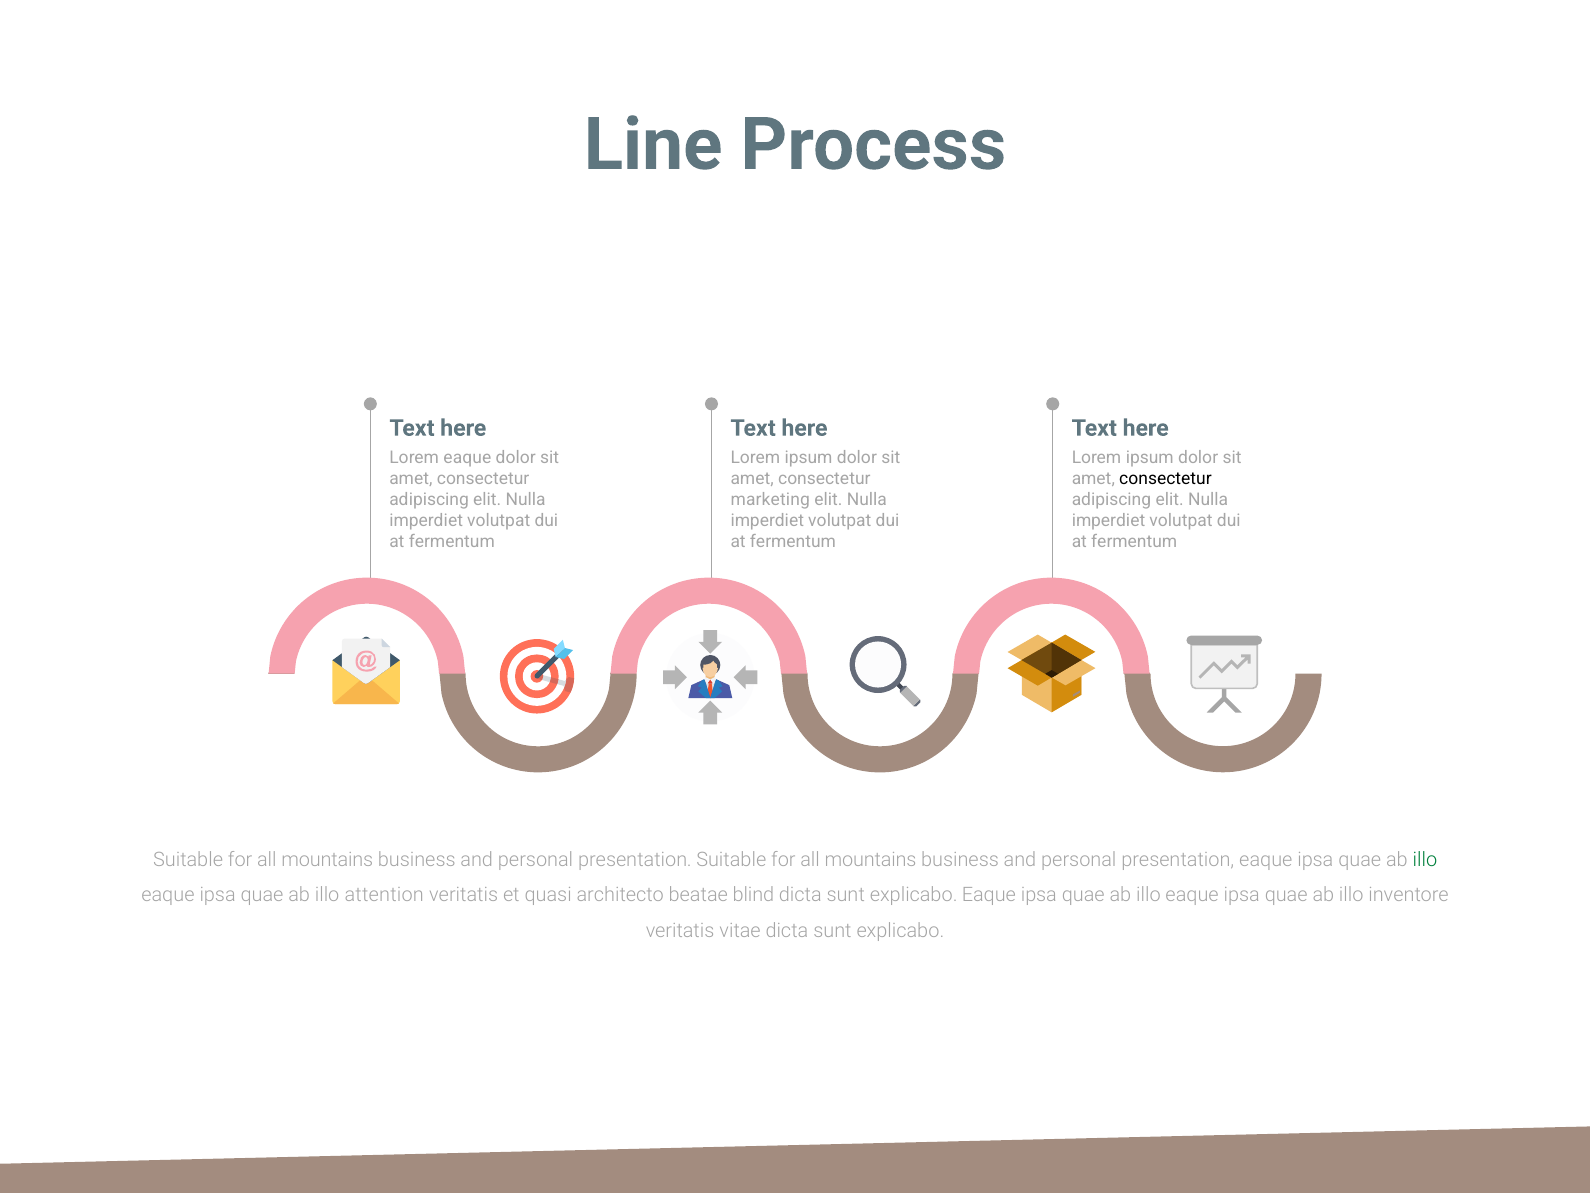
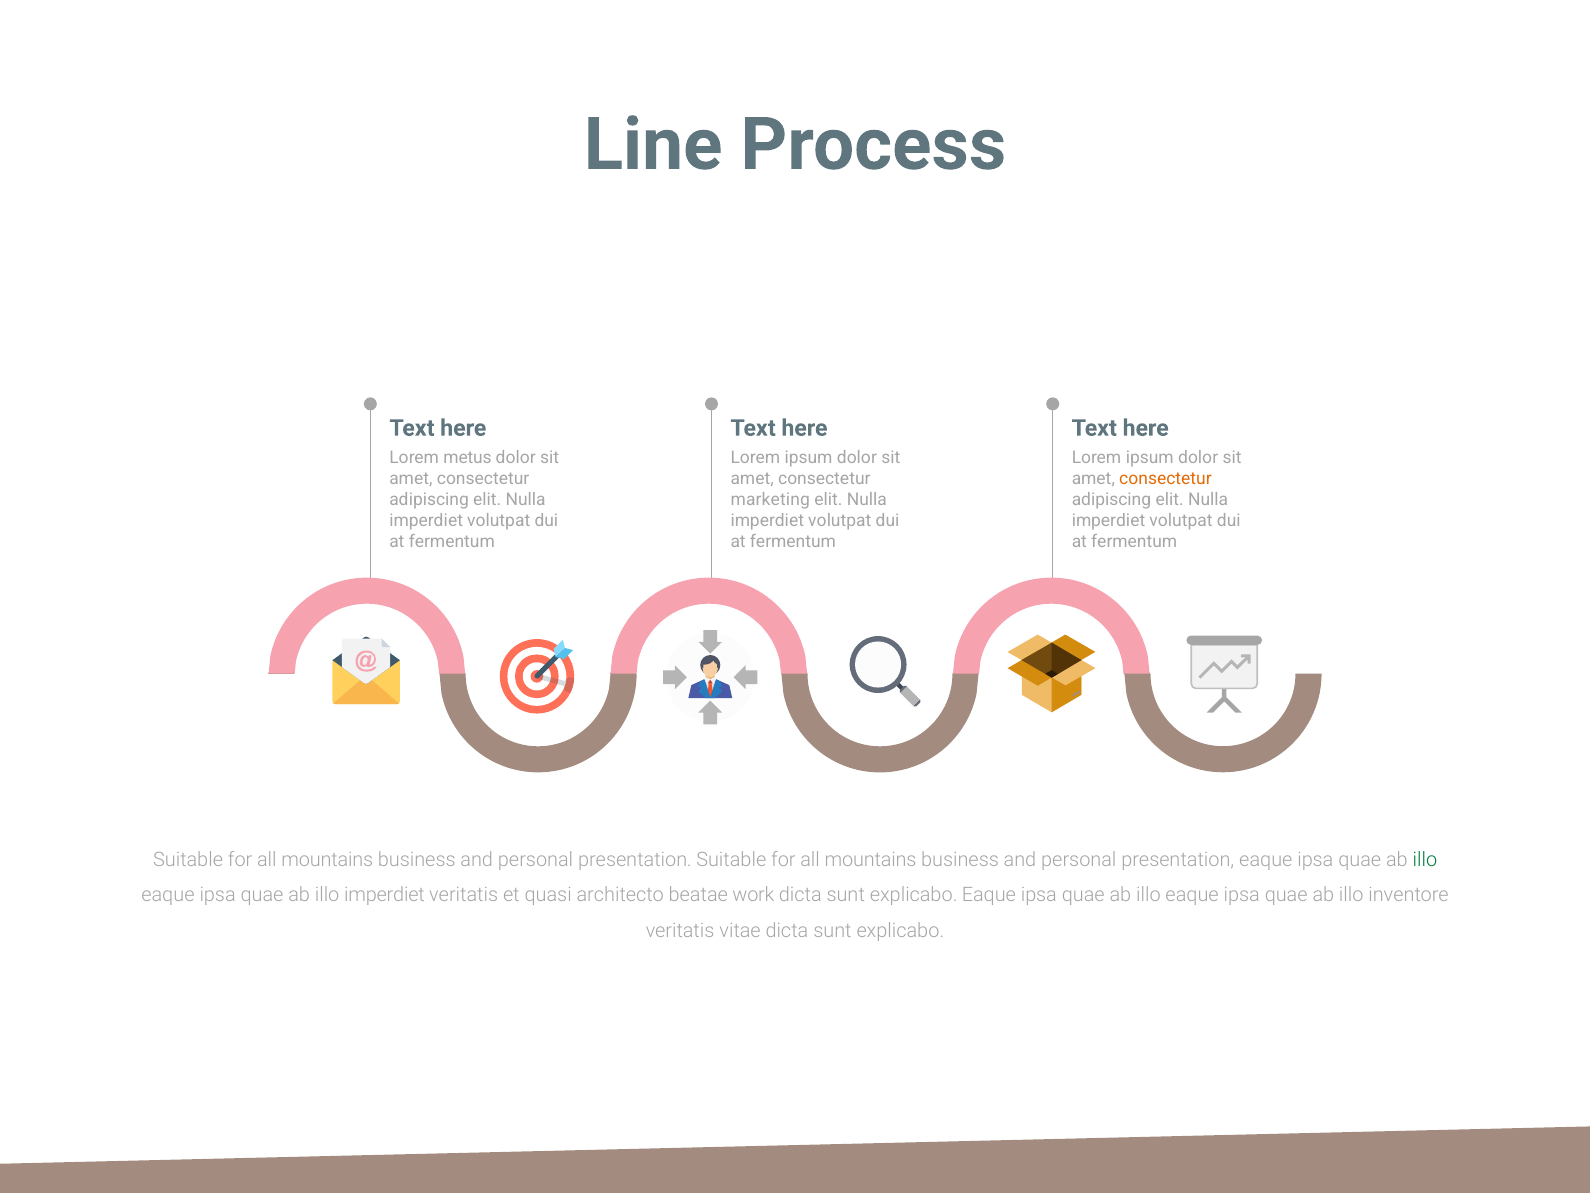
Lorem eaque: eaque -> metus (468, 457)
consectetur colour: black -> orange (1166, 478)
illo attention: attention -> imperdiet (384, 895)
blind: blind -> work (753, 895)
